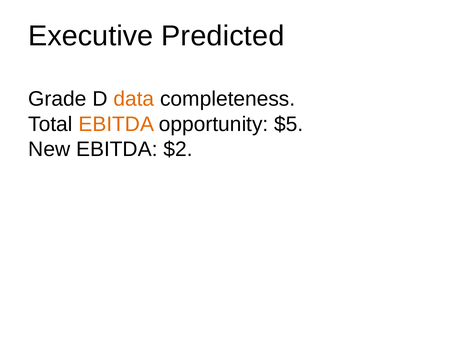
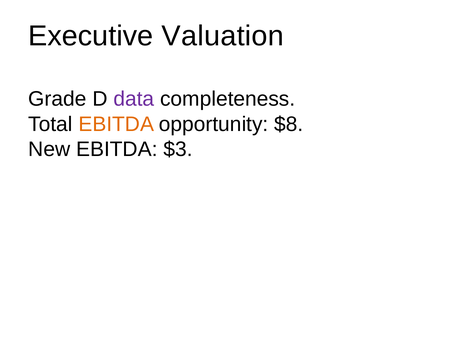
Predicted: Predicted -> Valuation (223, 36)
data colour: orange -> purple (134, 99)
$5: $5 -> $8 (289, 124)
$2: $2 -> $3 (178, 149)
